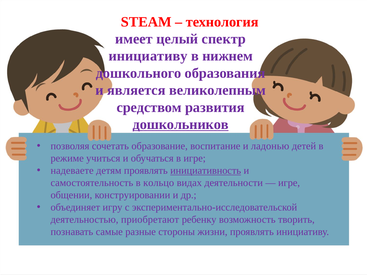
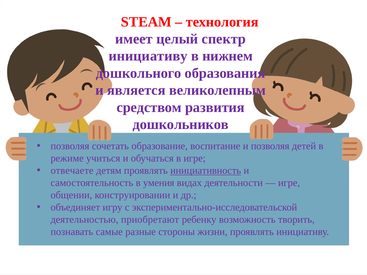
дошкольников underline: present -> none (181, 125)
и ладонью: ладонью -> позволяя (270, 146)
надеваете: надеваете -> отвечаете (72, 171)
кольцо: кольцо -> умения (159, 183)
